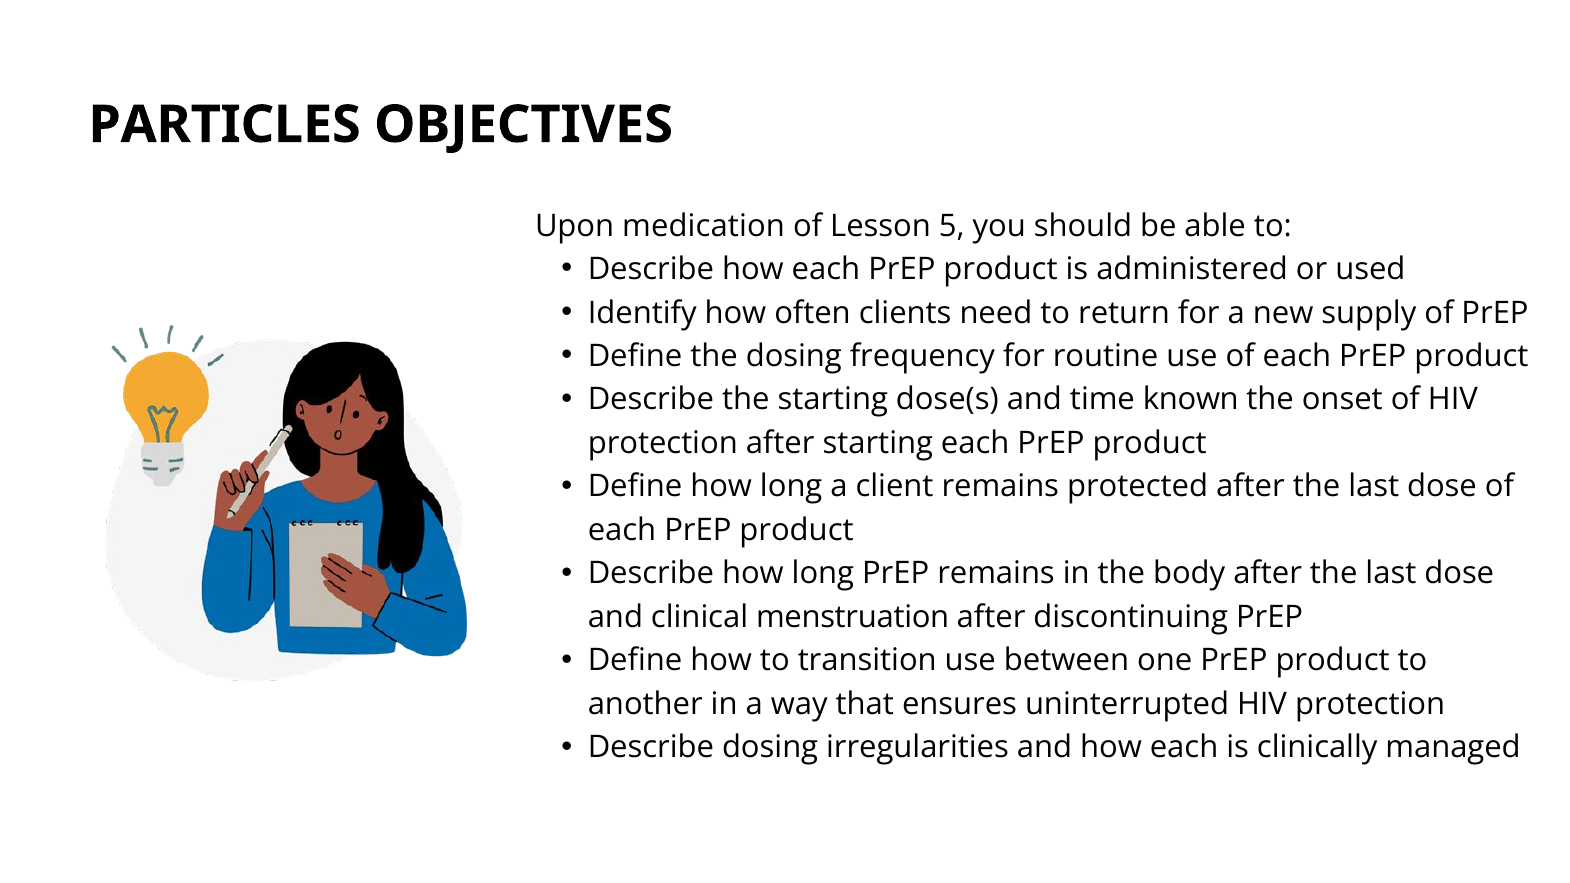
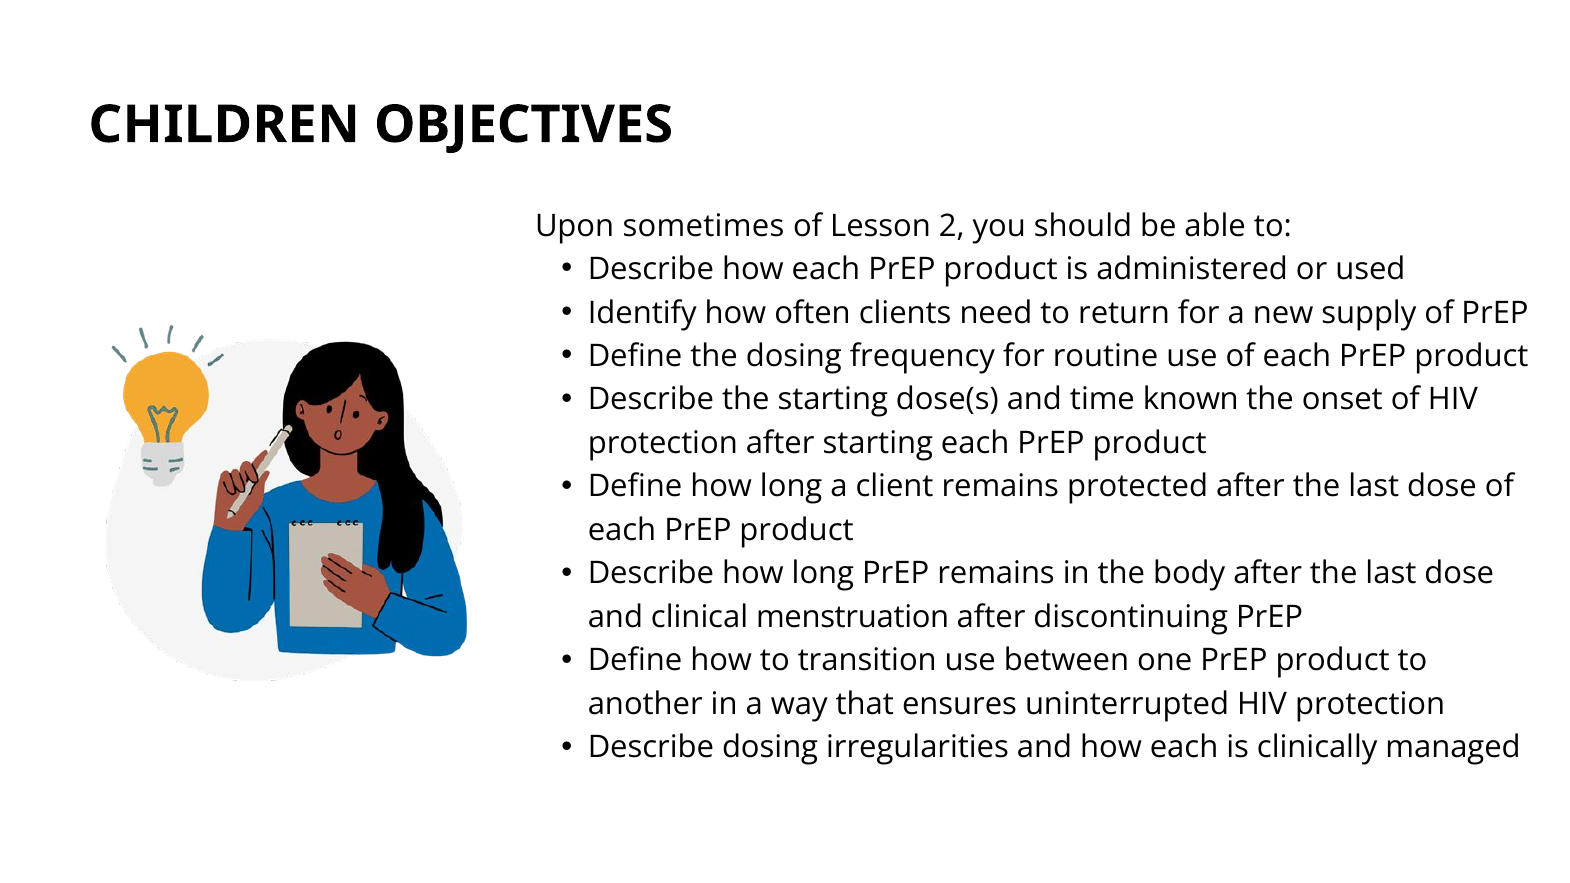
PARTICLES: PARTICLES -> CHILDREN (224, 125)
medication: medication -> sometimes (703, 226)
5: 5 -> 2 (952, 226)
